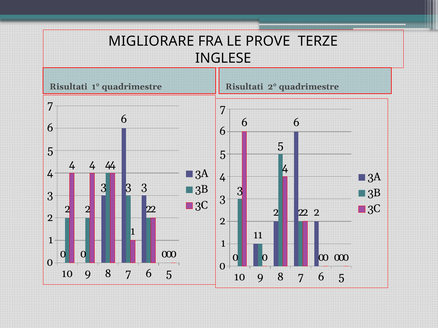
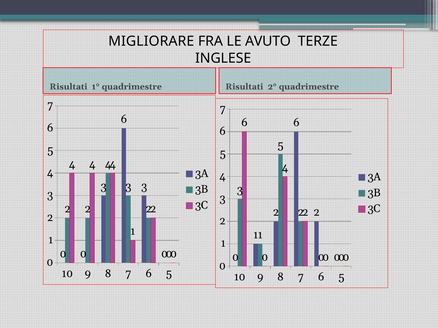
PROVE: PROVE -> AVUTO (268, 41)
